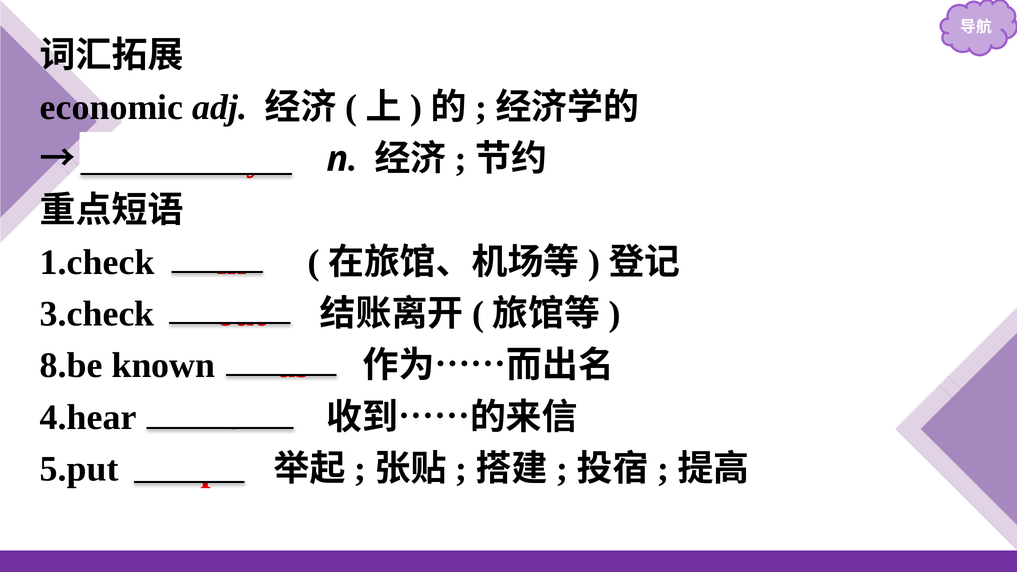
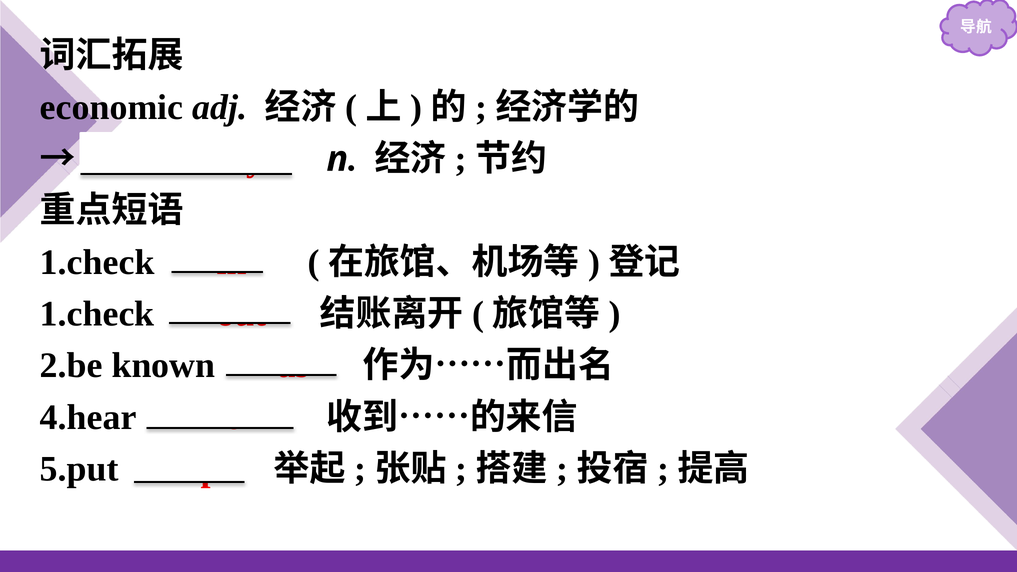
3.check: 3.check -> 1.check (97, 314)
8.be: 8.be -> 2.be (71, 366)
